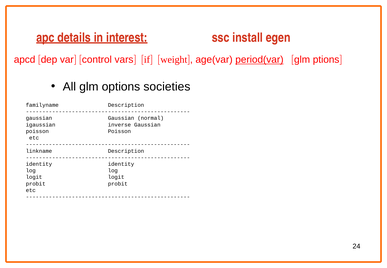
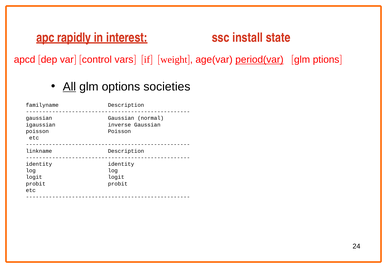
details: details -> rapidly (74, 38)
egen: egen -> state (278, 38)
All underline: none -> present (69, 87)
